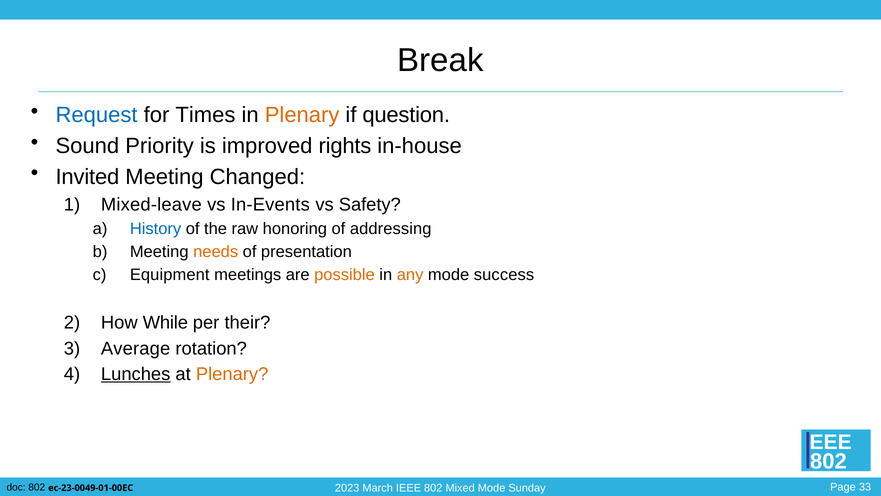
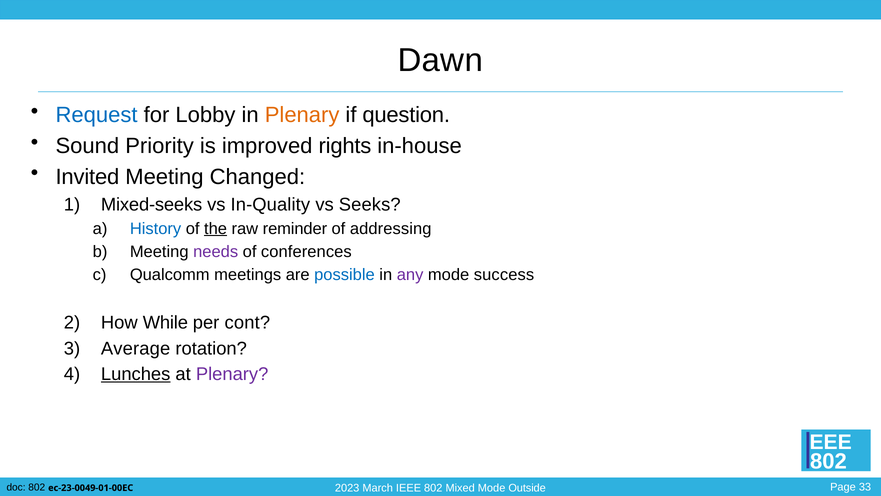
Break: Break -> Dawn (440, 60)
Times: Times -> Lobby (205, 115)
Mixed-leave: Mixed-leave -> Mixed-seeks (152, 204)
In-Events: In-Events -> In-Quality (270, 204)
Safety: Safety -> Seeks (370, 204)
the underline: none -> present (216, 228)
honoring: honoring -> reminder (295, 228)
needs colour: orange -> purple (216, 252)
presentation: presentation -> conferences (306, 252)
Equipment: Equipment -> Qualcomm (170, 275)
possible colour: orange -> blue (344, 275)
any colour: orange -> purple (410, 275)
their: their -> cont (247, 322)
Plenary colour: orange -> purple (232, 374)
Sunday: Sunday -> Outside (527, 488)
